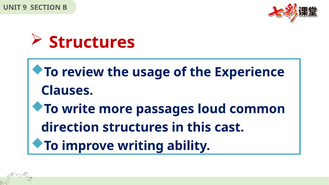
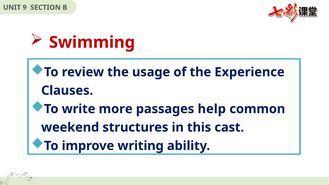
Structures: Structures -> Swimming (92, 42)
loud: loud -> help (212, 109)
direction: direction -> weekend (70, 127)
